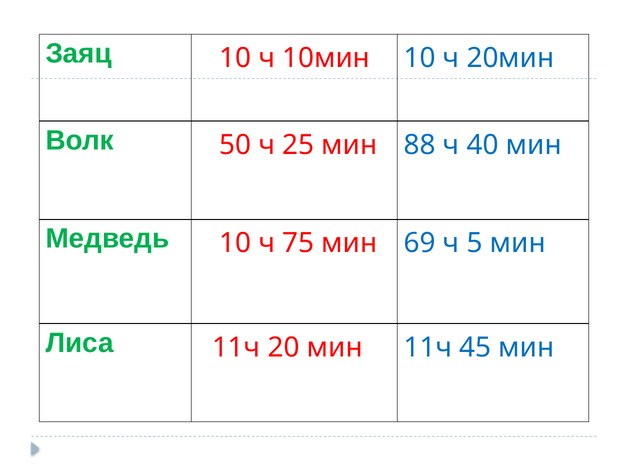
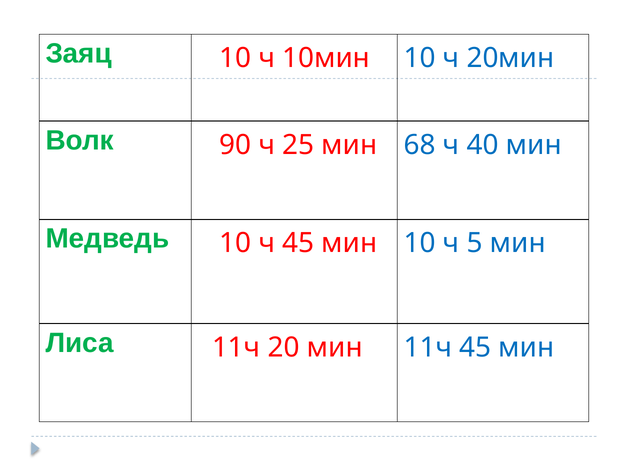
50: 50 -> 90 (235, 145)
88: 88 -> 68 (420, 145)
ч 75: 75 -> 45 (298, 243)
мин 69: 69 -> 10 (420, 243)
